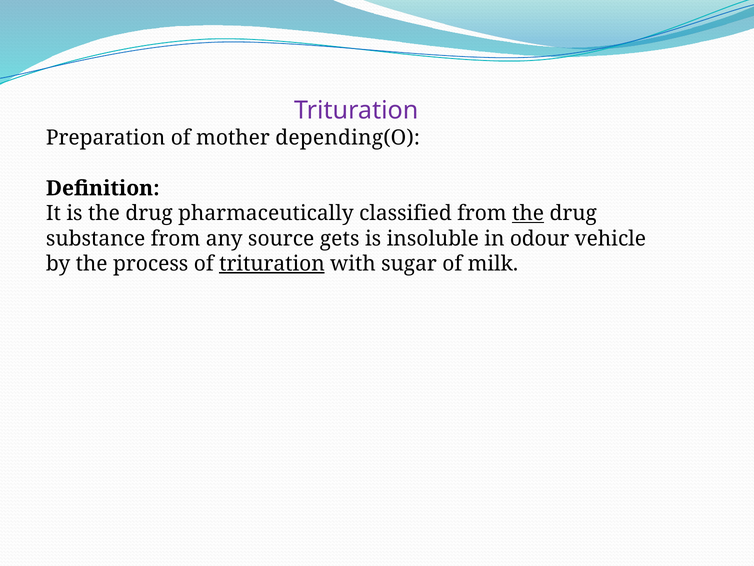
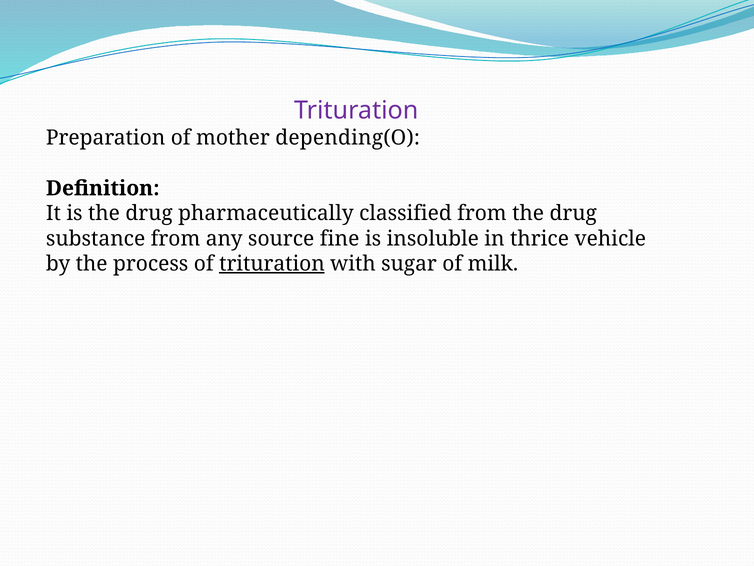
the underline: present -> none (528, 213)
gets: gets -> fine (340, 238)
odour: odour -> thrice (540, 238)
